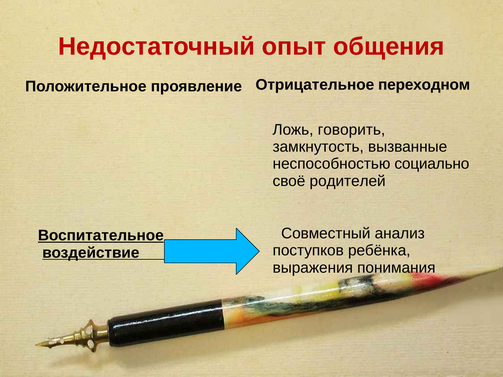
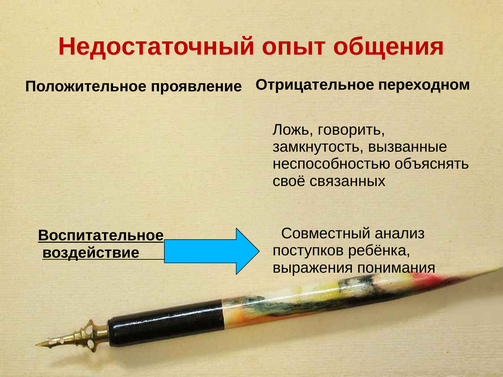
социально: социально -> объяснять (432, 164)
родителей: родителей -> связанных (348, 181)
